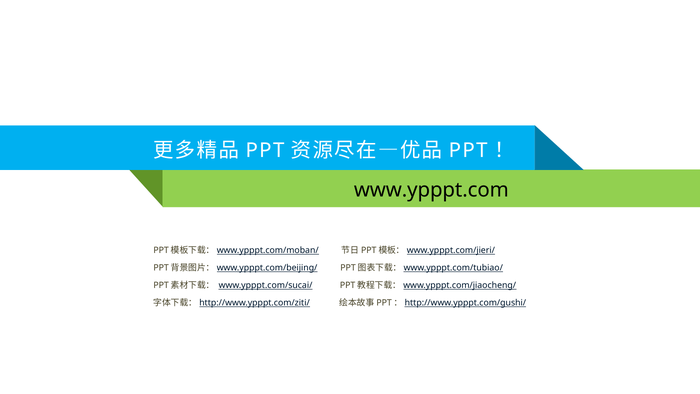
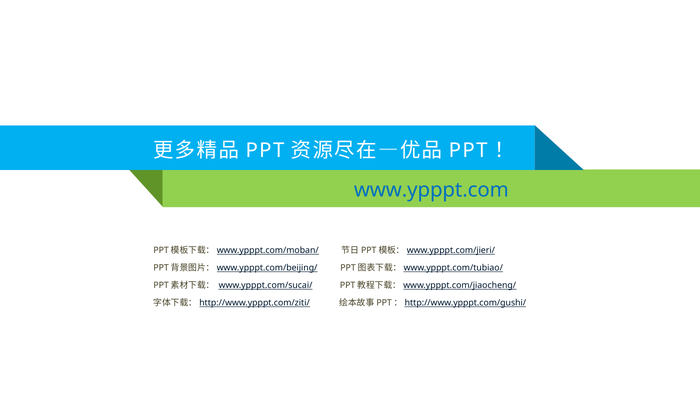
www.ypppt.com colour: black -> blue (431, 190)
